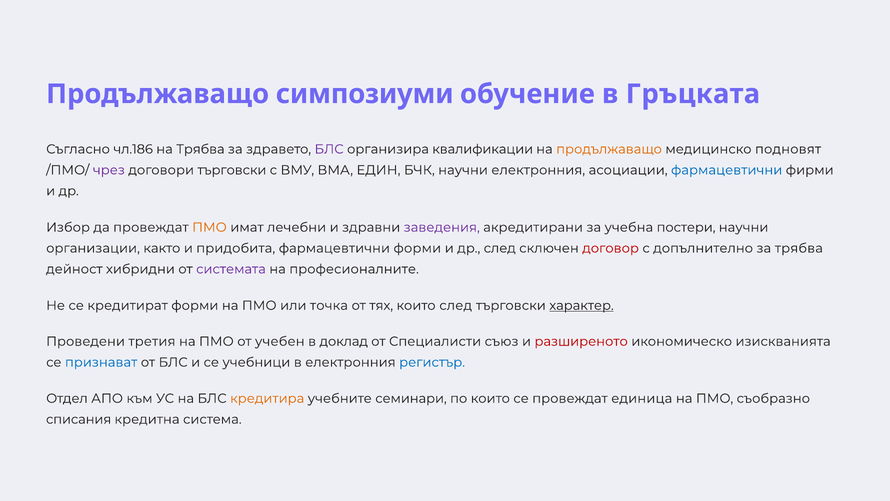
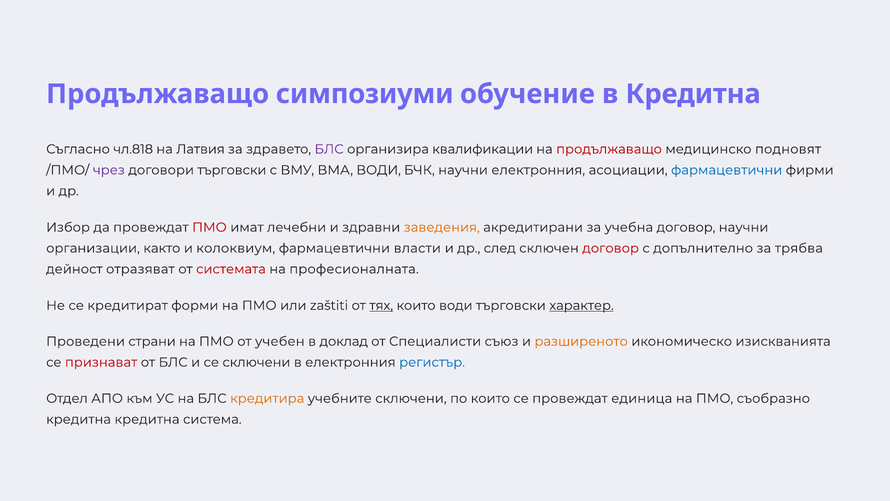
в Гръцката: Гръцката -> Кредитна (693, 94)
чл.186: чл.186 -> чл.818 (133, 149)
на Трябва: Трябва -> Латвия (200, 149)
продължаващо colour: orange -> red (609, 149)
ВМА ЕДИН: ЕДИН -> ВОДИ (379, 170)
ПМО colour: orange -> red (209, 227)
заведения colour: purple -> orange (442, 227)
учебна постери: постери -> договор (686, 227)
придобита: придобита -> колоквиум (236, 248)
фармацевтични форми: форми -> власти (417, 248)
хибридни: хибридни -> отразяват (140, 269)
системата colour: purple -> red (231, 269)
професионалните: професионалните -> професионалната (354, 269)
точка: точка -> zaštiti (329, 305)
тях underline: none -> present (381, 305)
които след: след -> води (456, 305)
третия: третия -> страни (152, 341)
разширеното colour: red -> orange (581, 341)
признават colour: blue -> red (101, 362)
се учебници: учебници -> сключени (256, 362)
учебните семинари: семинари -> сключени (411, 398)
списания: списания -> кредитна (79, 419)
